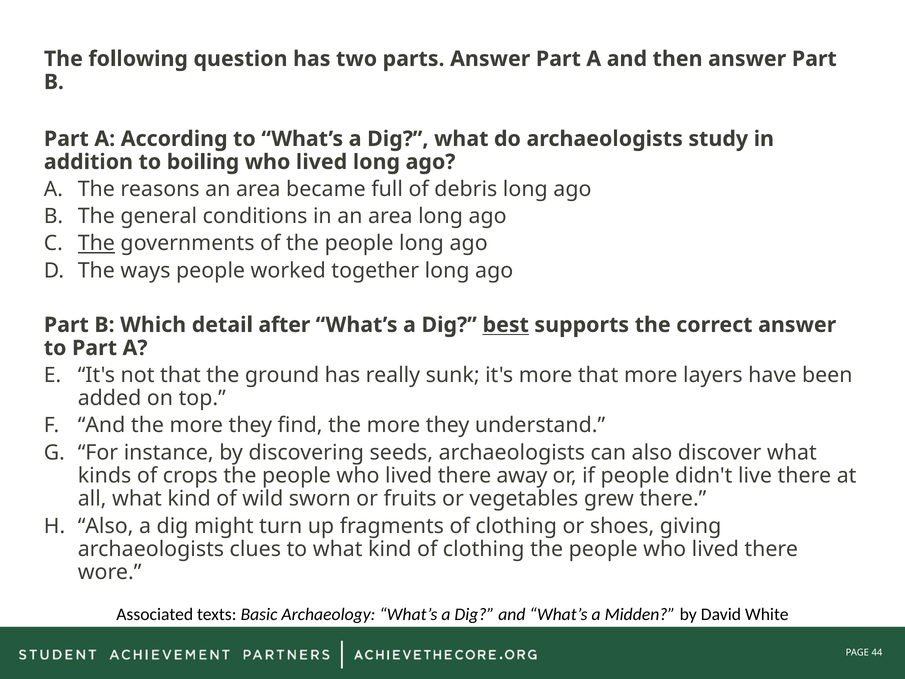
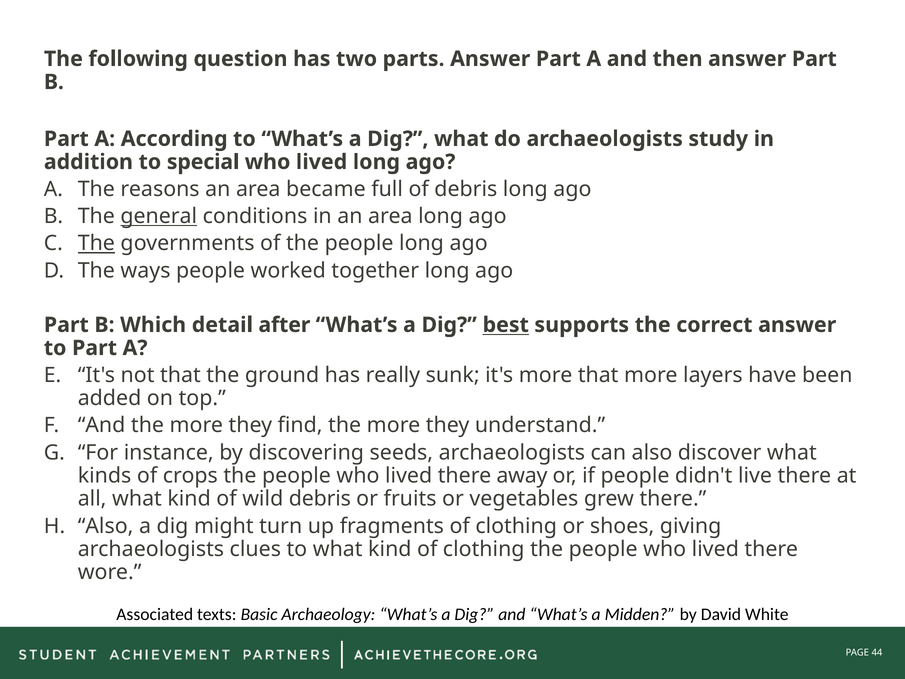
boiling: boiling -> special (203, 162)
general underline: none -> present (159, 216)
wild sworn: sworn -> debris (320, 499)
